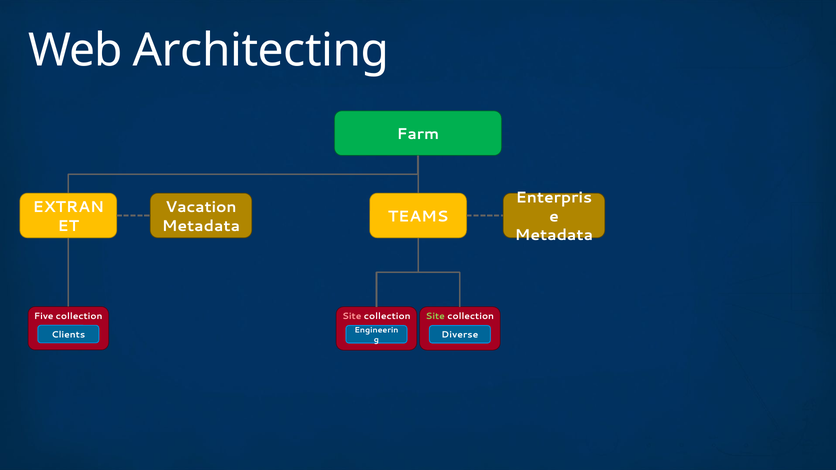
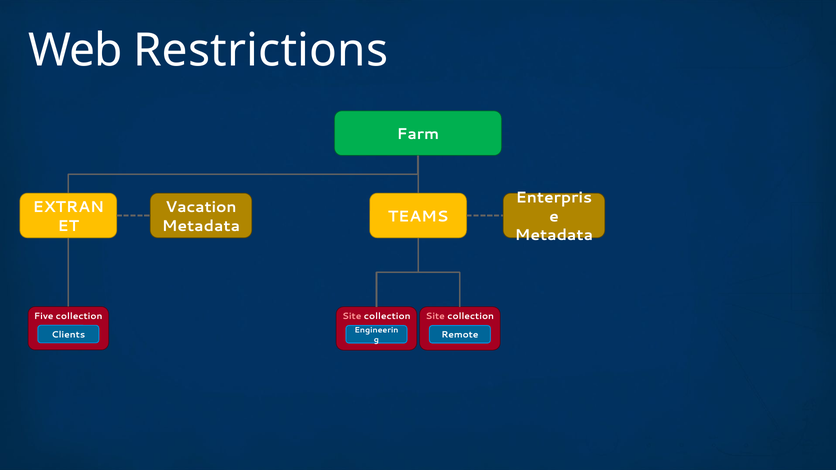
Architecting: Architecting -> Restrictions (261, 51)
Site colour: light green -> pink (435, 317)
Diverse: Diverse -> Remote (460, 335)
